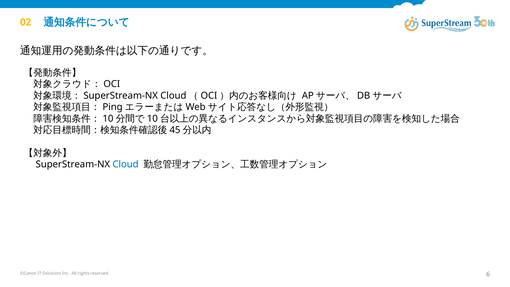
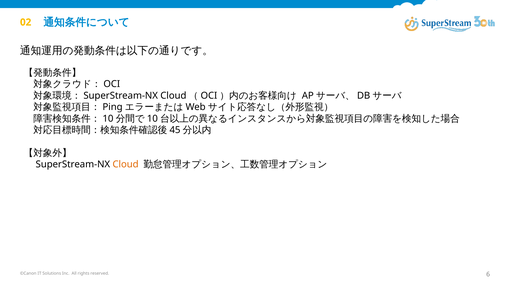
Cloud colour: blue -> orange (126, 164)
